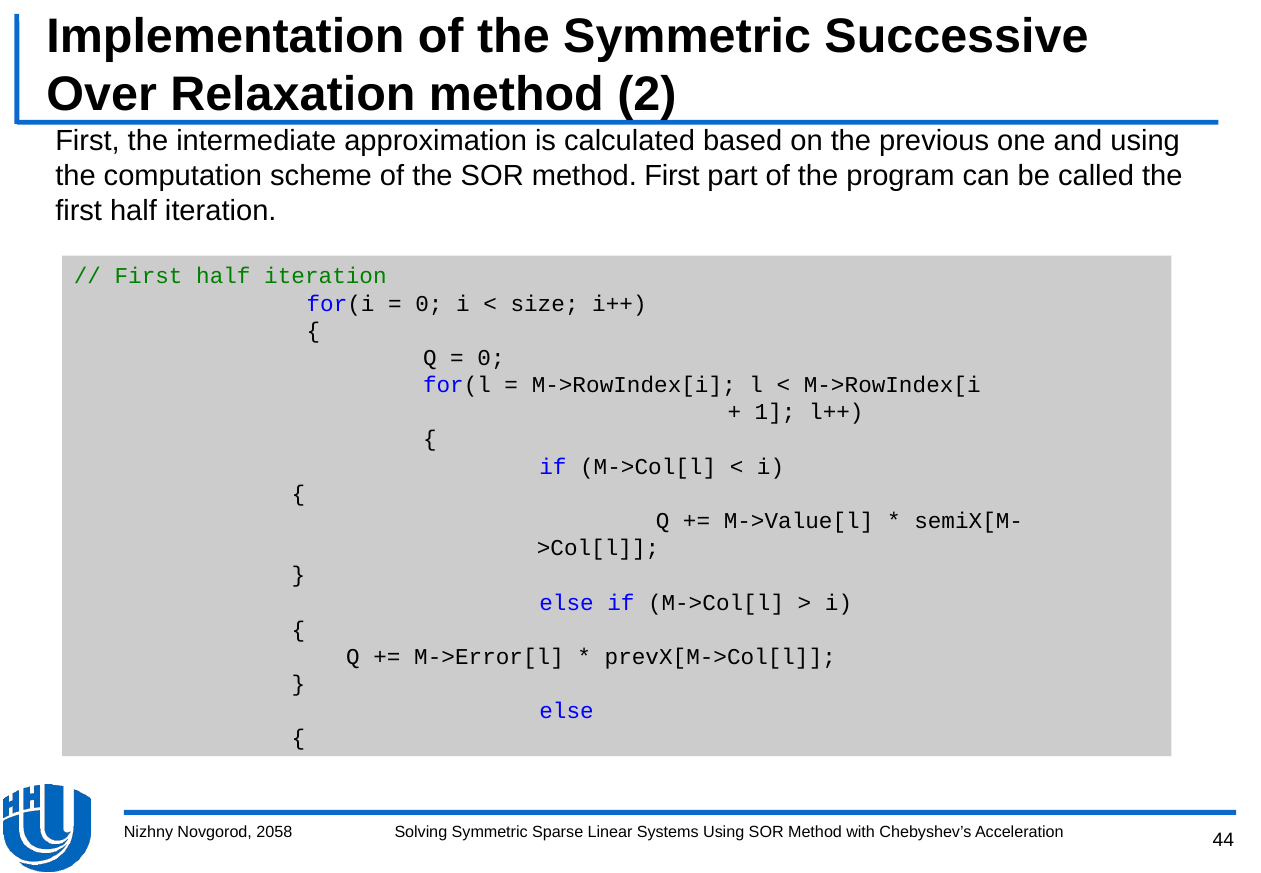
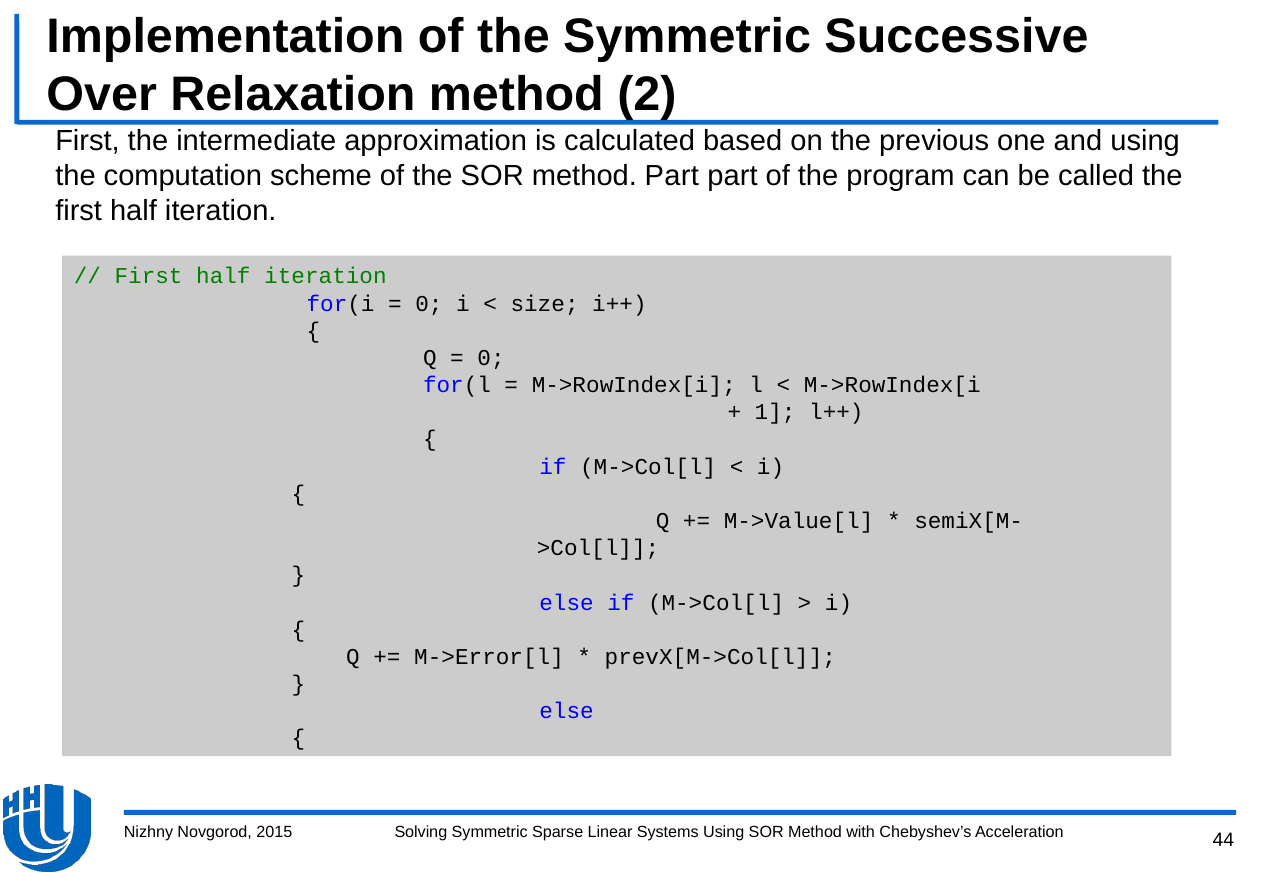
method First: First -> Part (672, 176)
2058: 2058 -> 2015 (274, 832)
